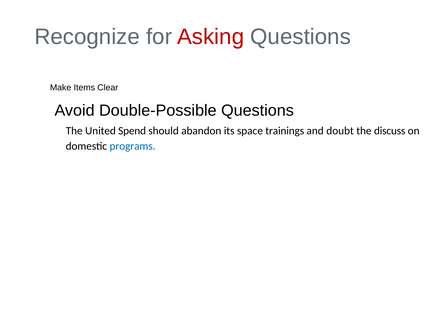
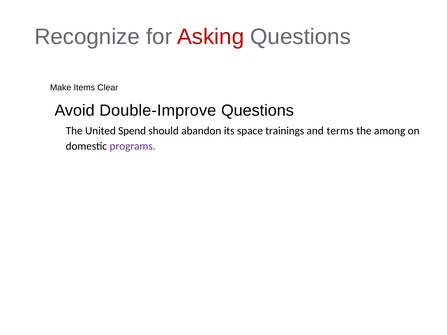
Double-Possible: Double-Possible -> Double-Improve (158, 111)
doubt: doubt -> terms (340, 131)
discuss: discuss -> among (390, 131)
programs colour: blue -> purple (133, 146)
